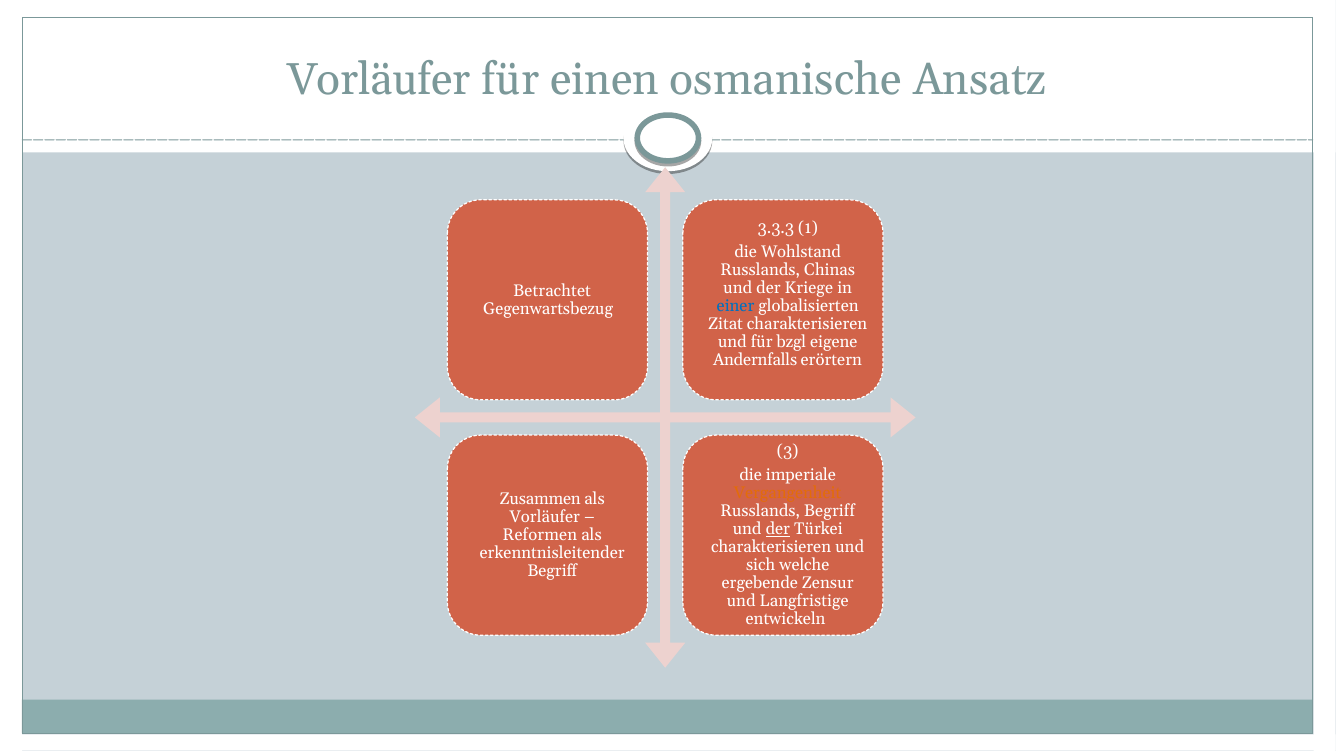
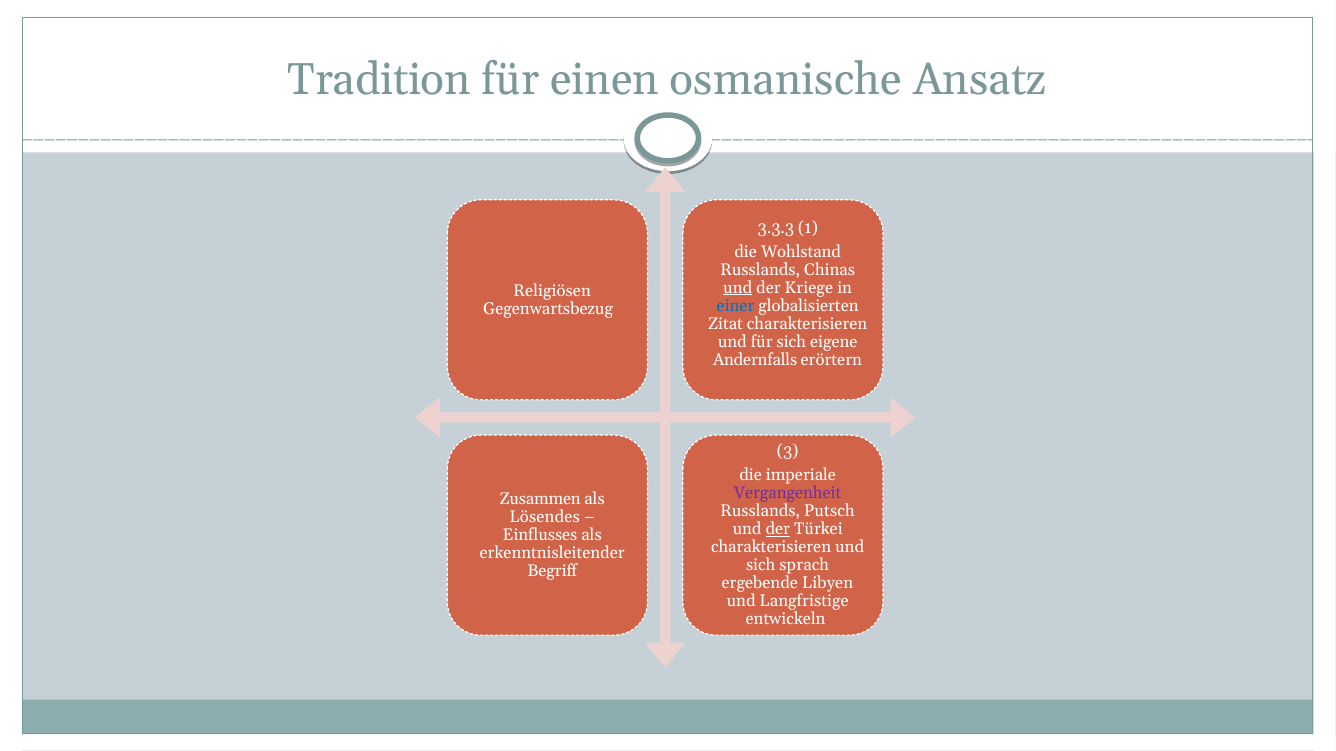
Vorläufer: Vorläufer -> Tradition (379, 79)
und underline: none -> present (738, 288)
Betrachtet: Betrachtet -> Religiösen (552, 291)
für bzgl: bzgl -> sich (791, 342)
Vergangenheit colour: orange -> purple (788, 493)
Russlands Begriff: Begriff -> Putsch (830, 511)
Vorläufer: Vorläufer -> Lösendes (545, 517)
Reformen: Reformen -> Einflusses (540, 535)
welche: welche -> sprach (804, 565)
Zensur: Zensur -> Libyen (828, 583)
